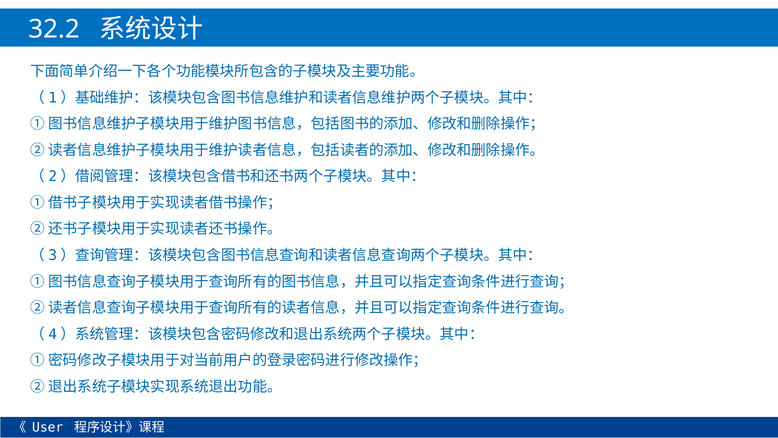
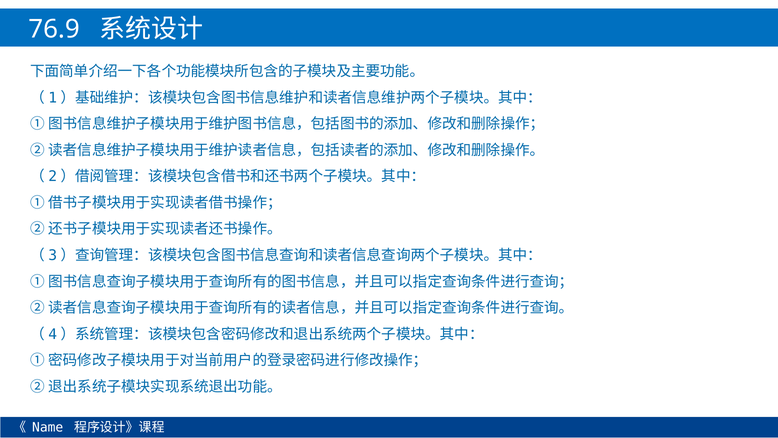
32.2: 32.2 -> 76.9 (54, 29)
User: User -> Name (48, 427)
